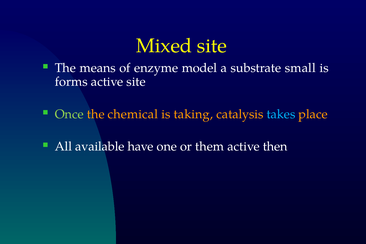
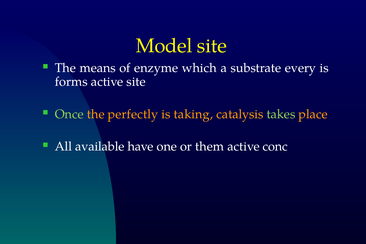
Mixed: Mixed -> Model (164, 46)
model: model -> which (199, 68)
small: small -> every (300, 68)
chemical: chemical -> perfectly (133, 114)
takes colour: light blue -> light green (281, 114)
then: then -> conc (275, 147)
